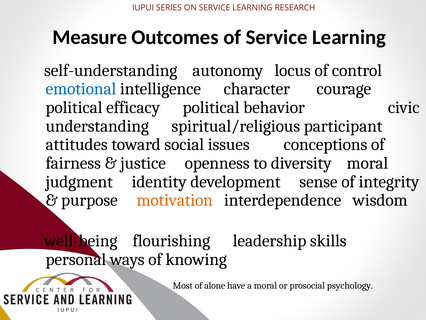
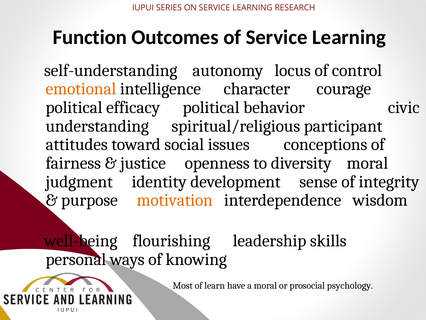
Measure: Measure -> Function (90, 37)
emotional colour: blue -> orange (81, 89)
alone: alone -> learn (215, 285)
